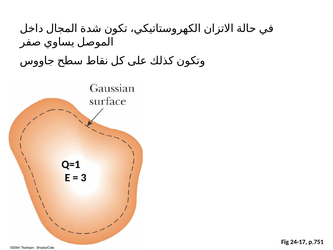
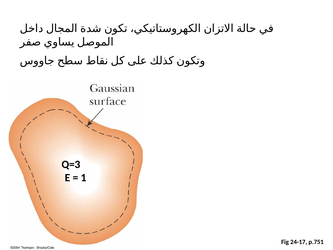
Q=1: Q=1 -> Q=3 (71, 164)
3: 3 -> 1 (84, 178)
